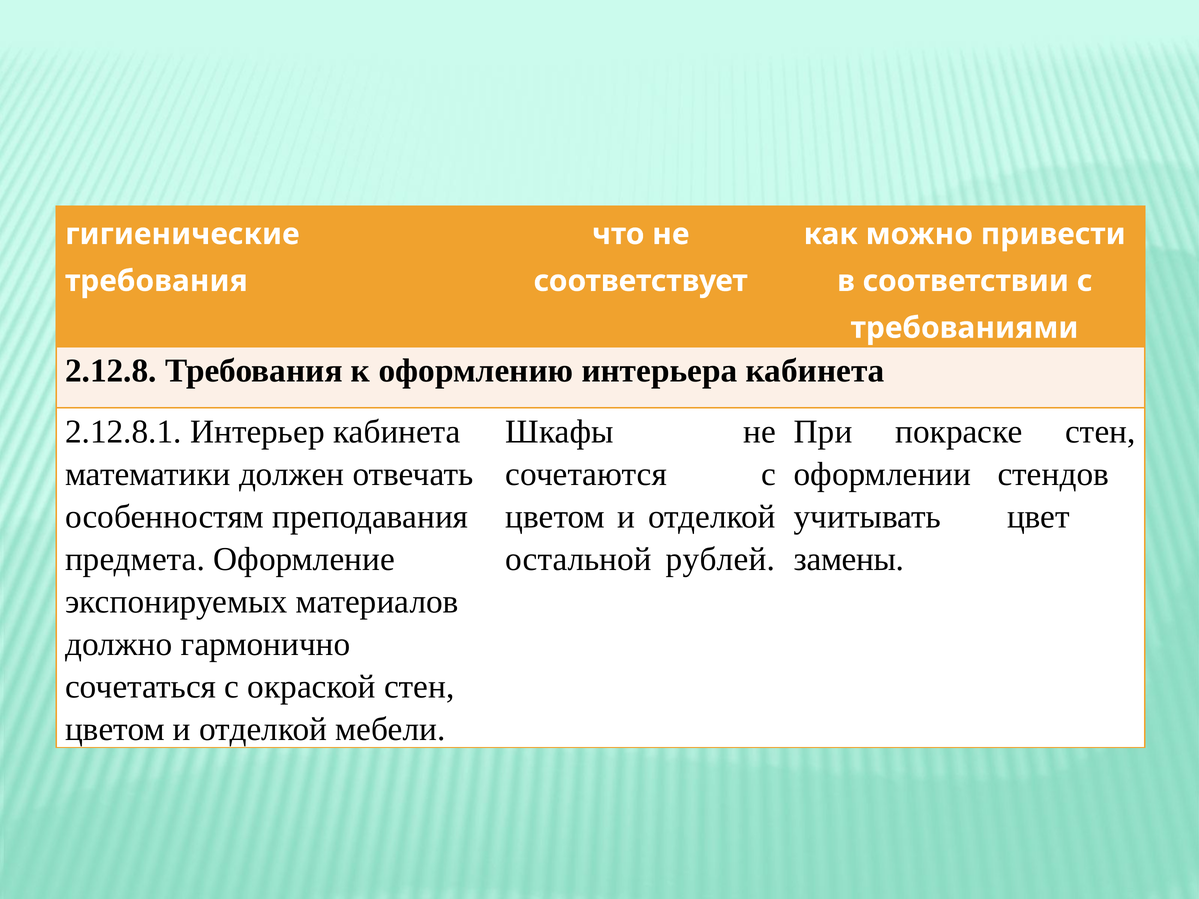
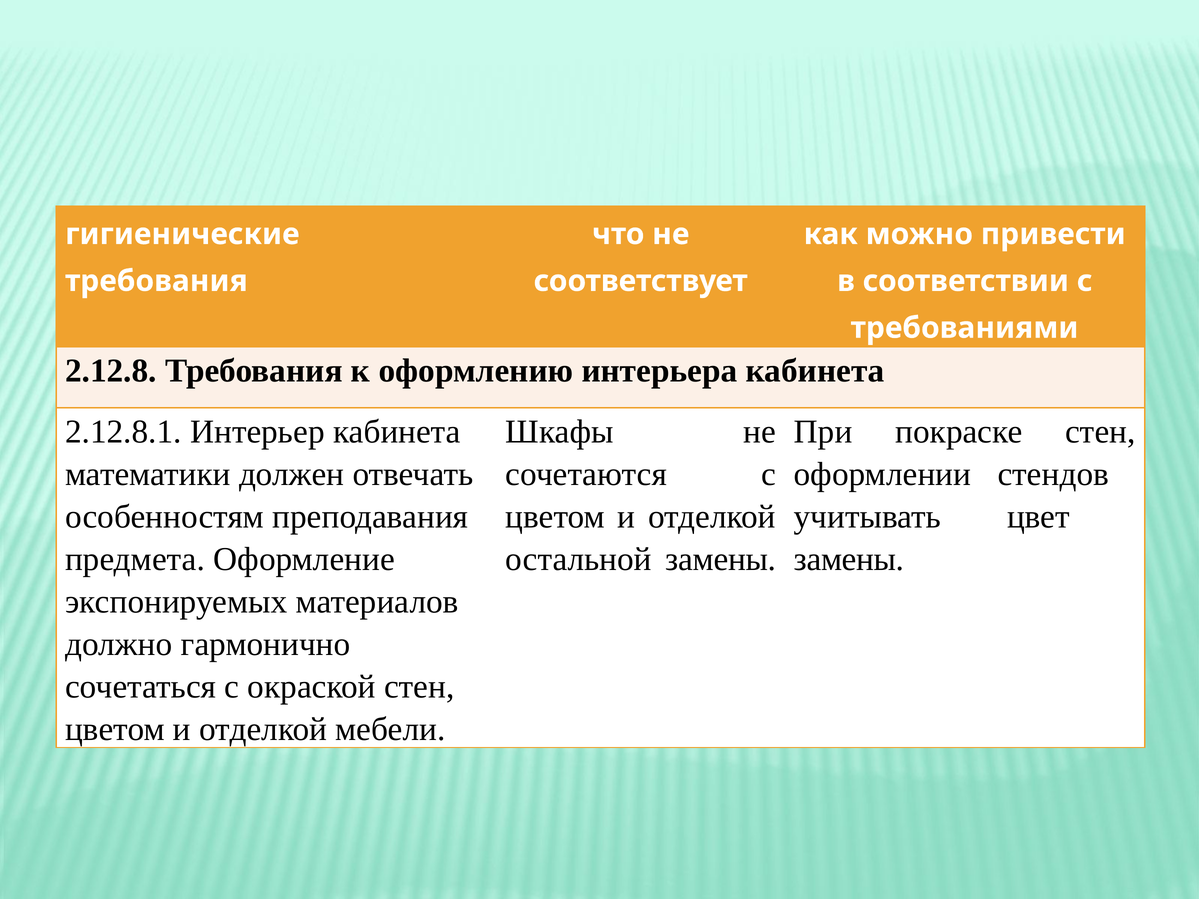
остальной рублей: рублей -> замены (721, 560)
